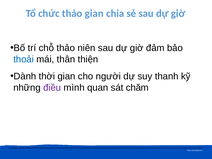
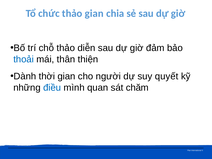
niên: niên -> diễn (86, 48)
thanh: thanh -> quyết (167, 76)
điều colour: purple -> blue (52, 88)
